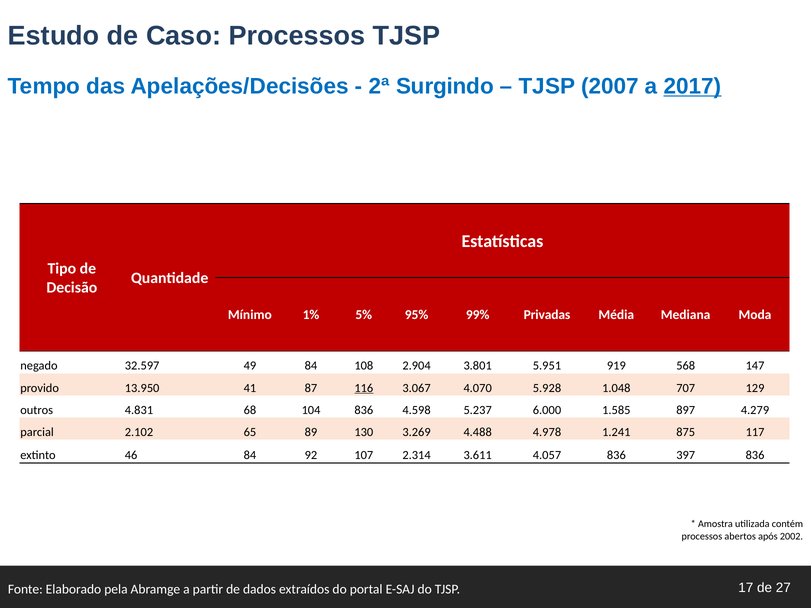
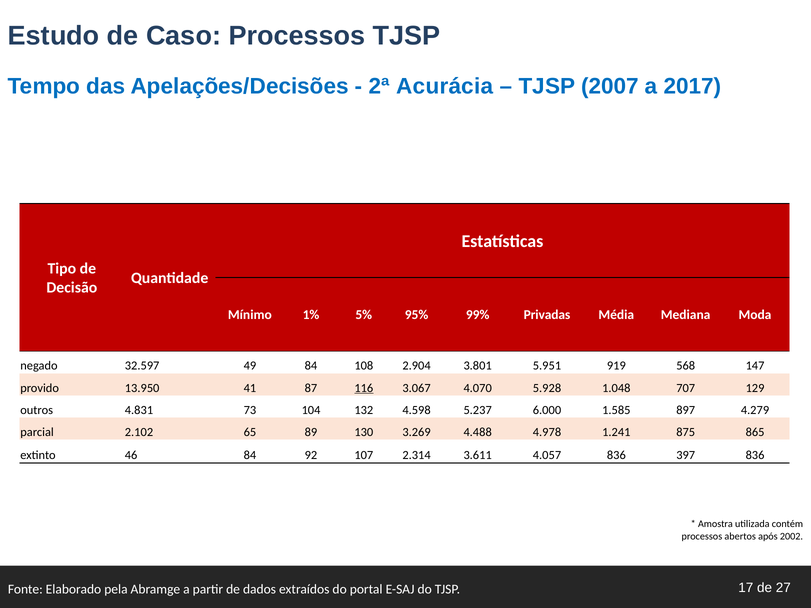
Surgindo: Surgindo -> Acurácia (445, 86)
2017 underline: present -> none (693, 86)
68: 68 -> 73 (250, 410)
104 836: 836 -> 132 (364, 410)
117: 117 -> 865 (755, 432)
